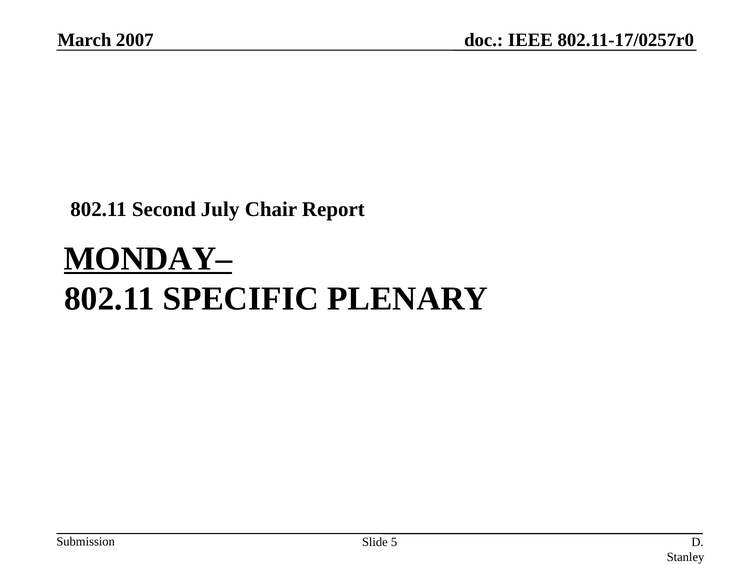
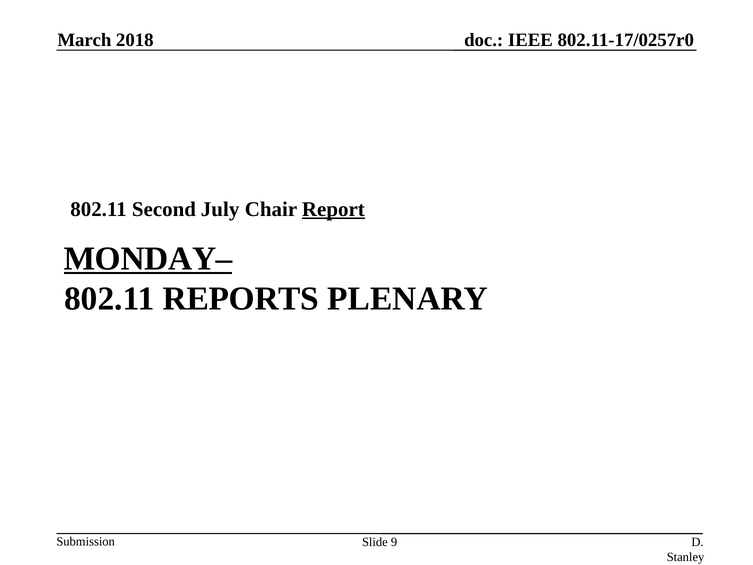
2007: 2007 -> 2018 (135, 40)
Report underline: none -> present (333, 209)
SPECIFIC: SPECIFIC -> REPORTS (241, 299)
5: 5 -> 9 (394, 542)
